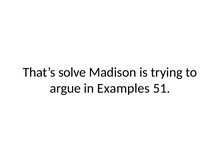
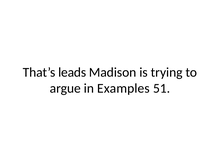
solve: solve -> leads (72, 72)
